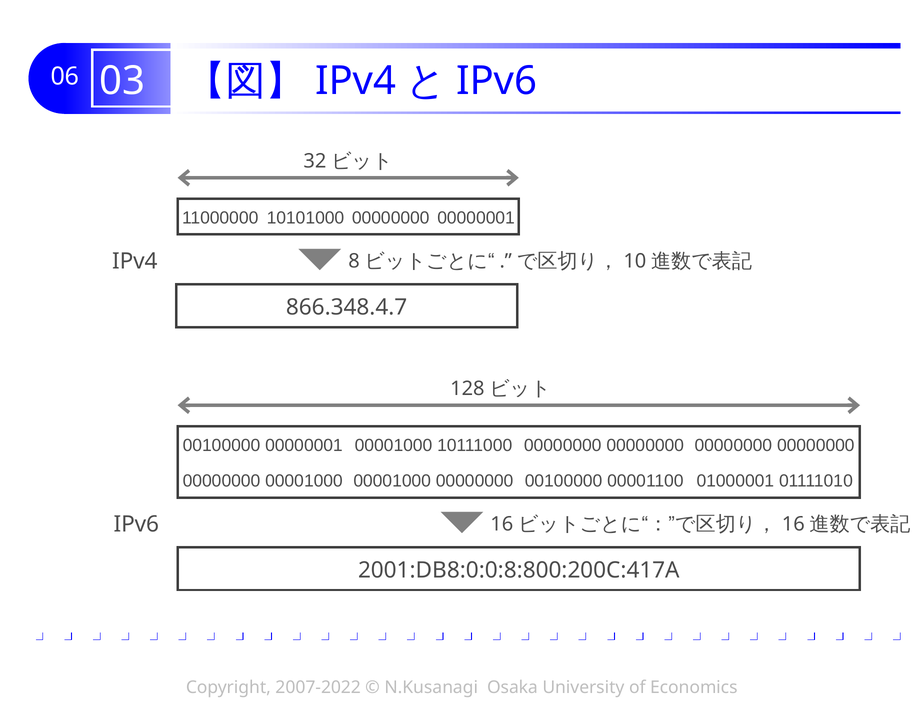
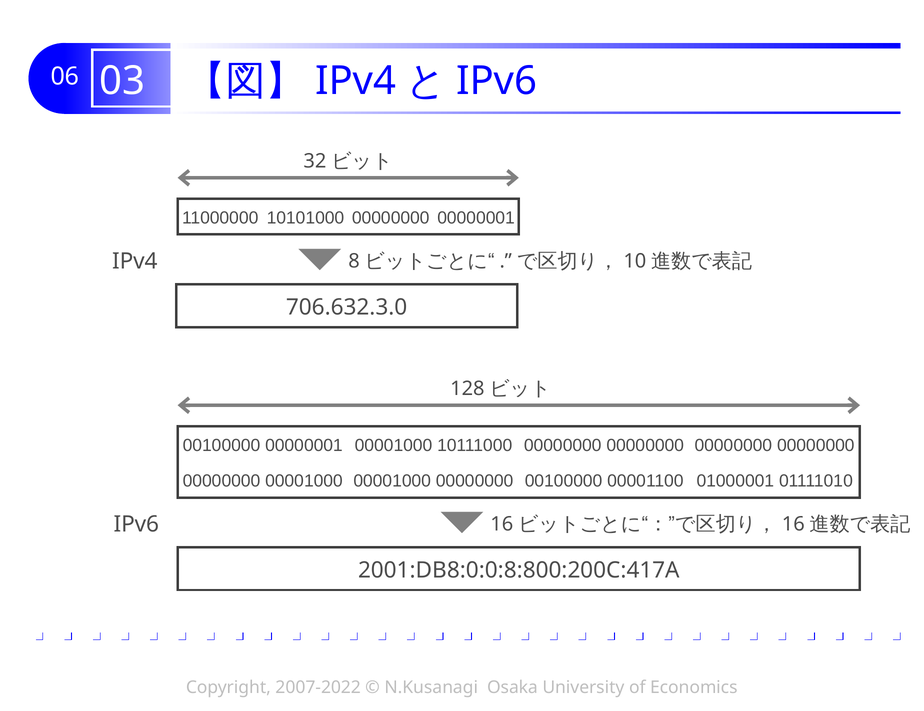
866.348.4.7: 866.348.4.7 -> 706.632.3.0 (347, 307)
